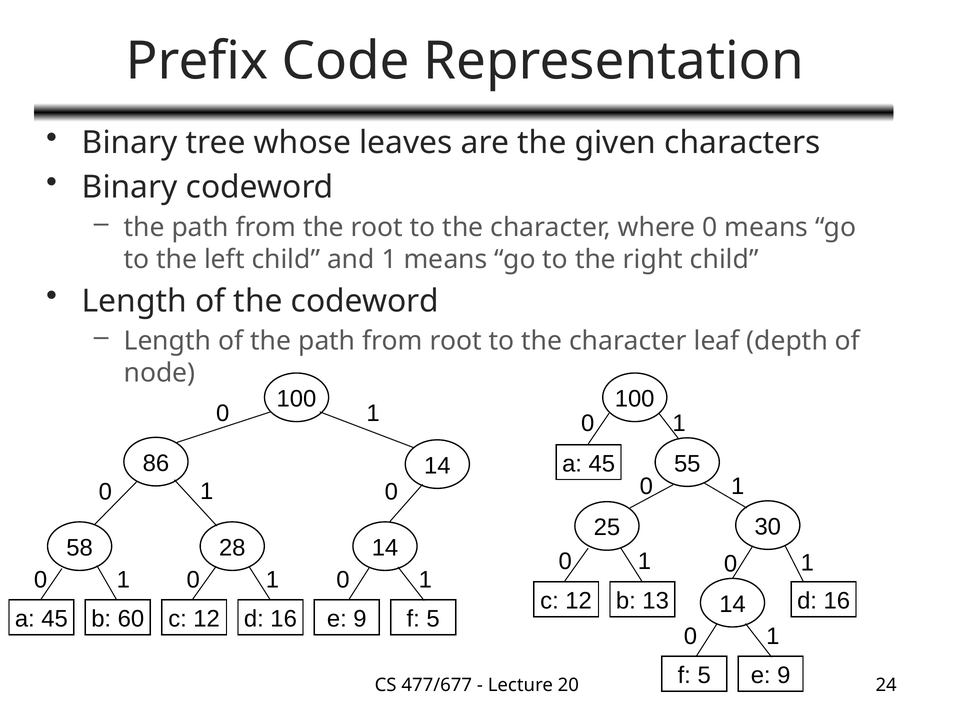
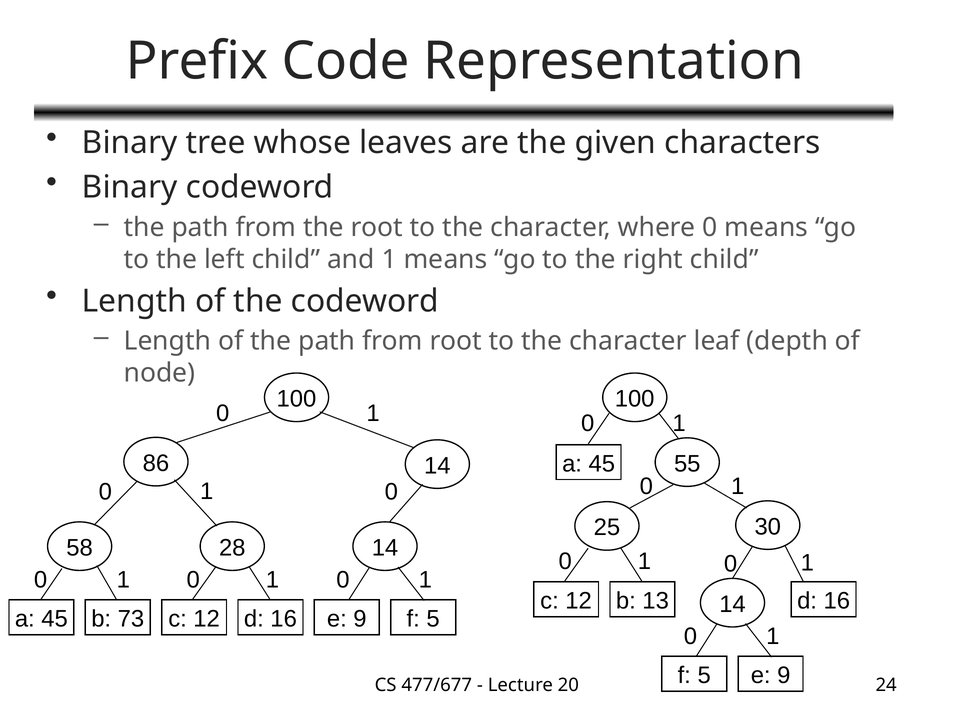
60: 60 -> 73 (131, 619)
